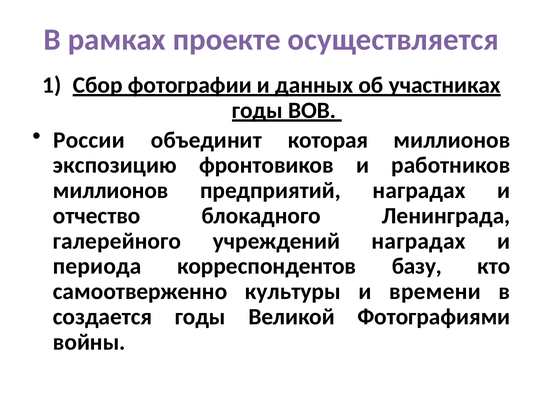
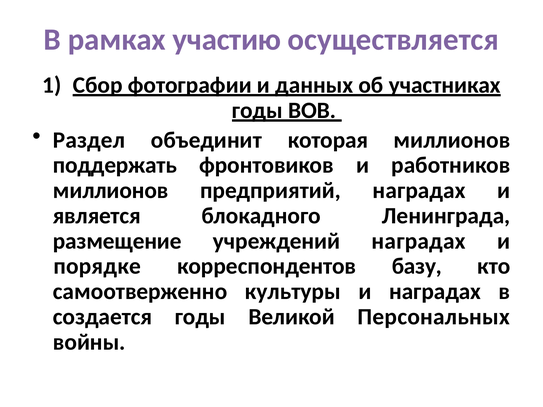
проекте: проекте -> участию (227, 40)
России: России -> Раздел (89, 140)
экспозицию: экспозицию -> поддержать (115, 165)
отчество: отчество -> является (97, 216)
галерейного: галерейного -> размещение (117, 241)
периода: периода -> порядке (97, 266)
и времени: времени -> наградах (435, 292)
Фотографиями: Фотографиями -> Персональных (434, 317)
